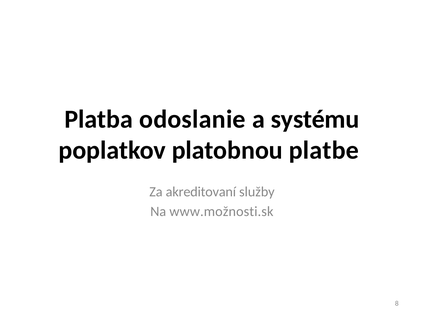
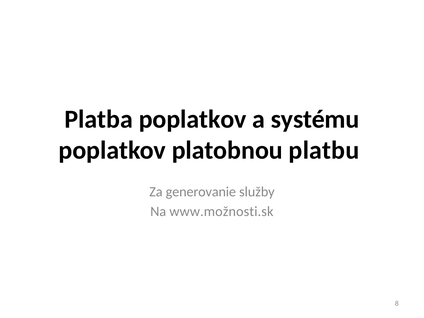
Platba odoslanie: odoslanie -> poplatkov (193, 119)
platbe: platbe -> platbu (324, 150)
akreditovaní: akreditovaní -> generovanie (201, 192)
